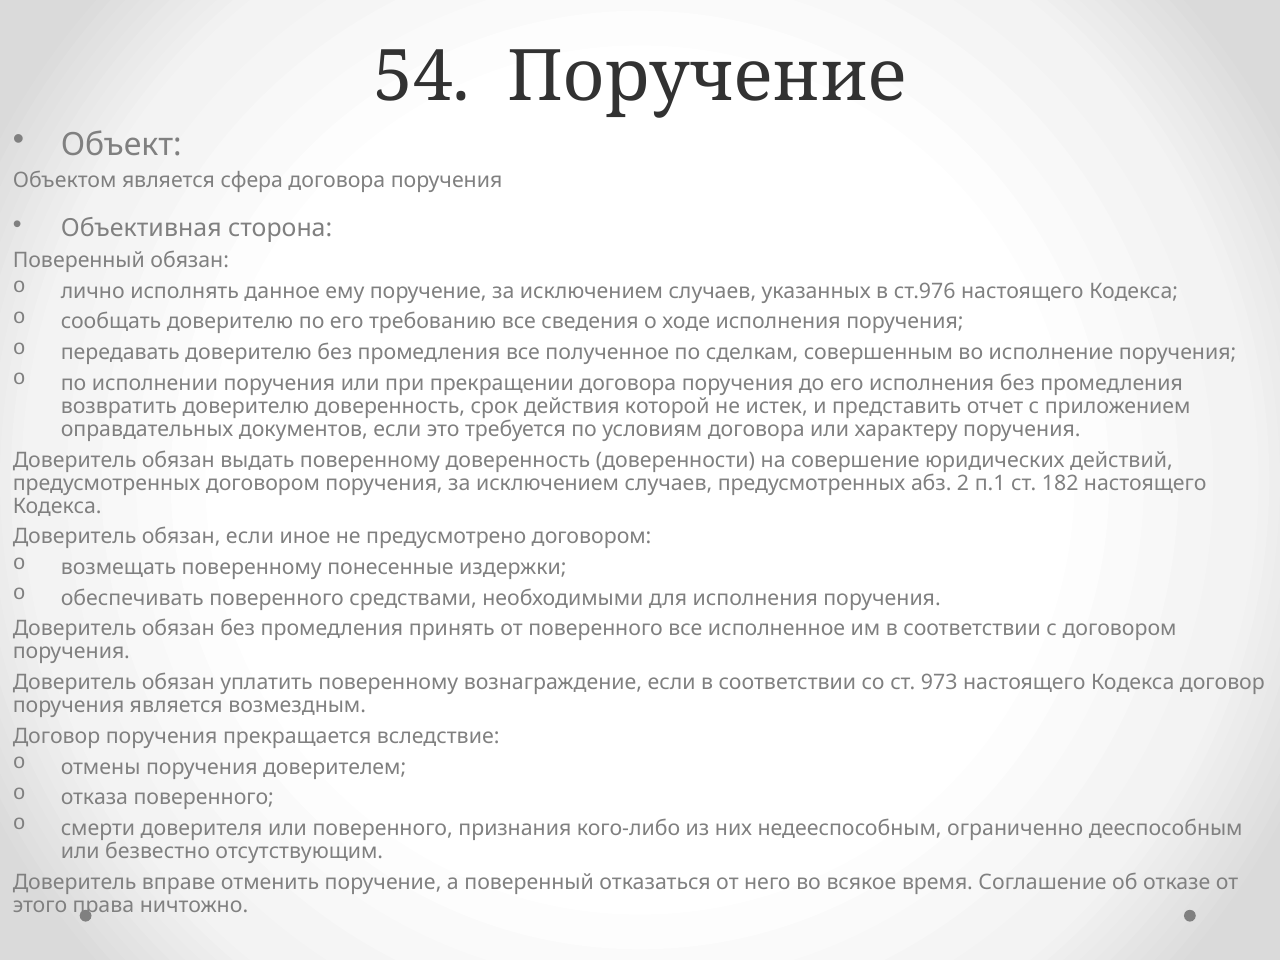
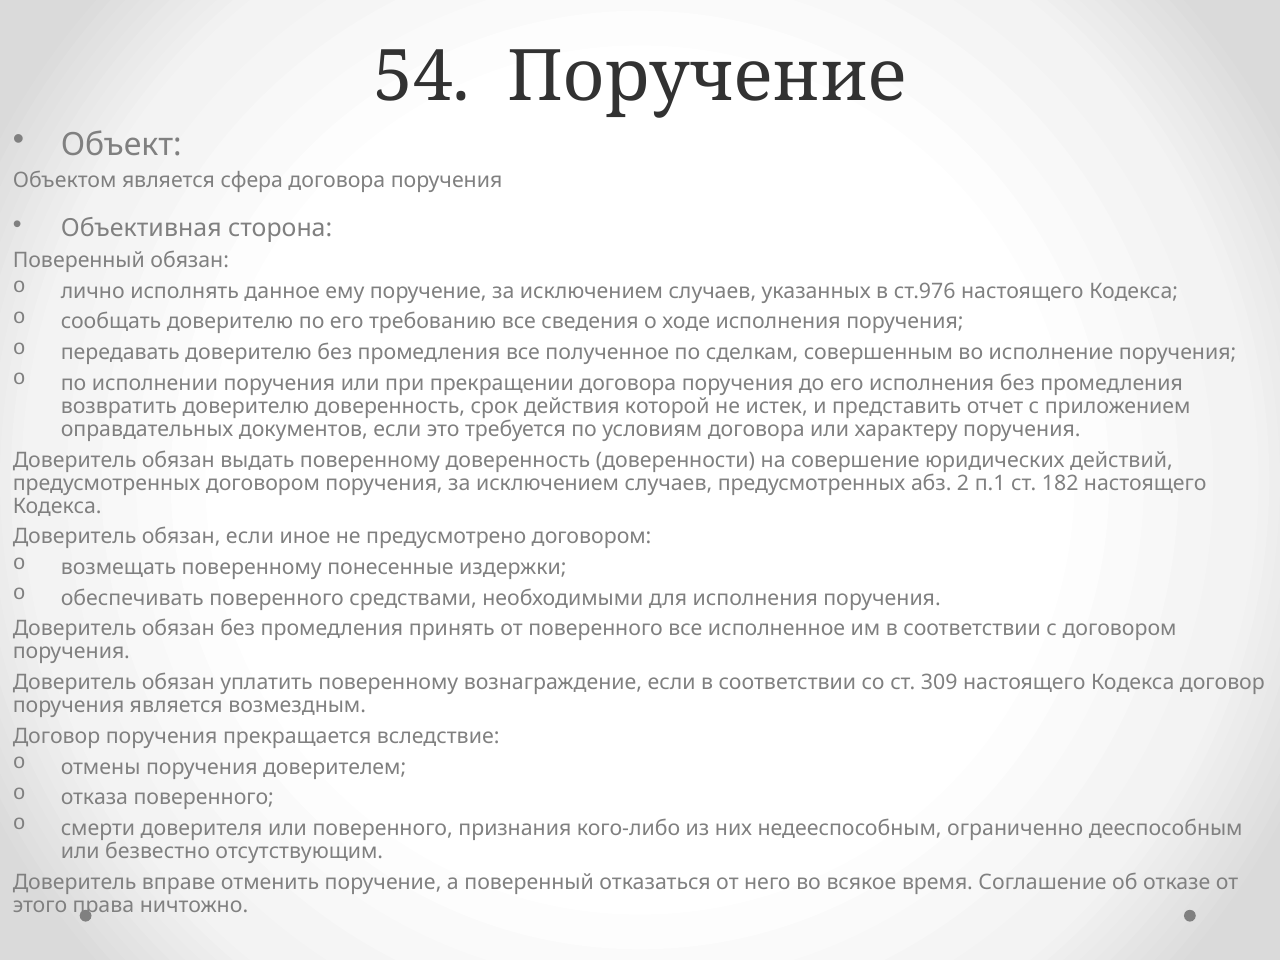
973: 973 -> 309 (939, 683)
